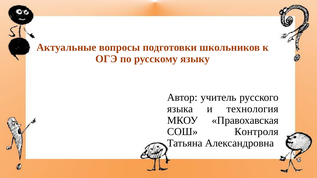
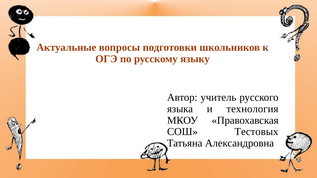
Контроля: Контроля -> Тестовых (256, 132)
